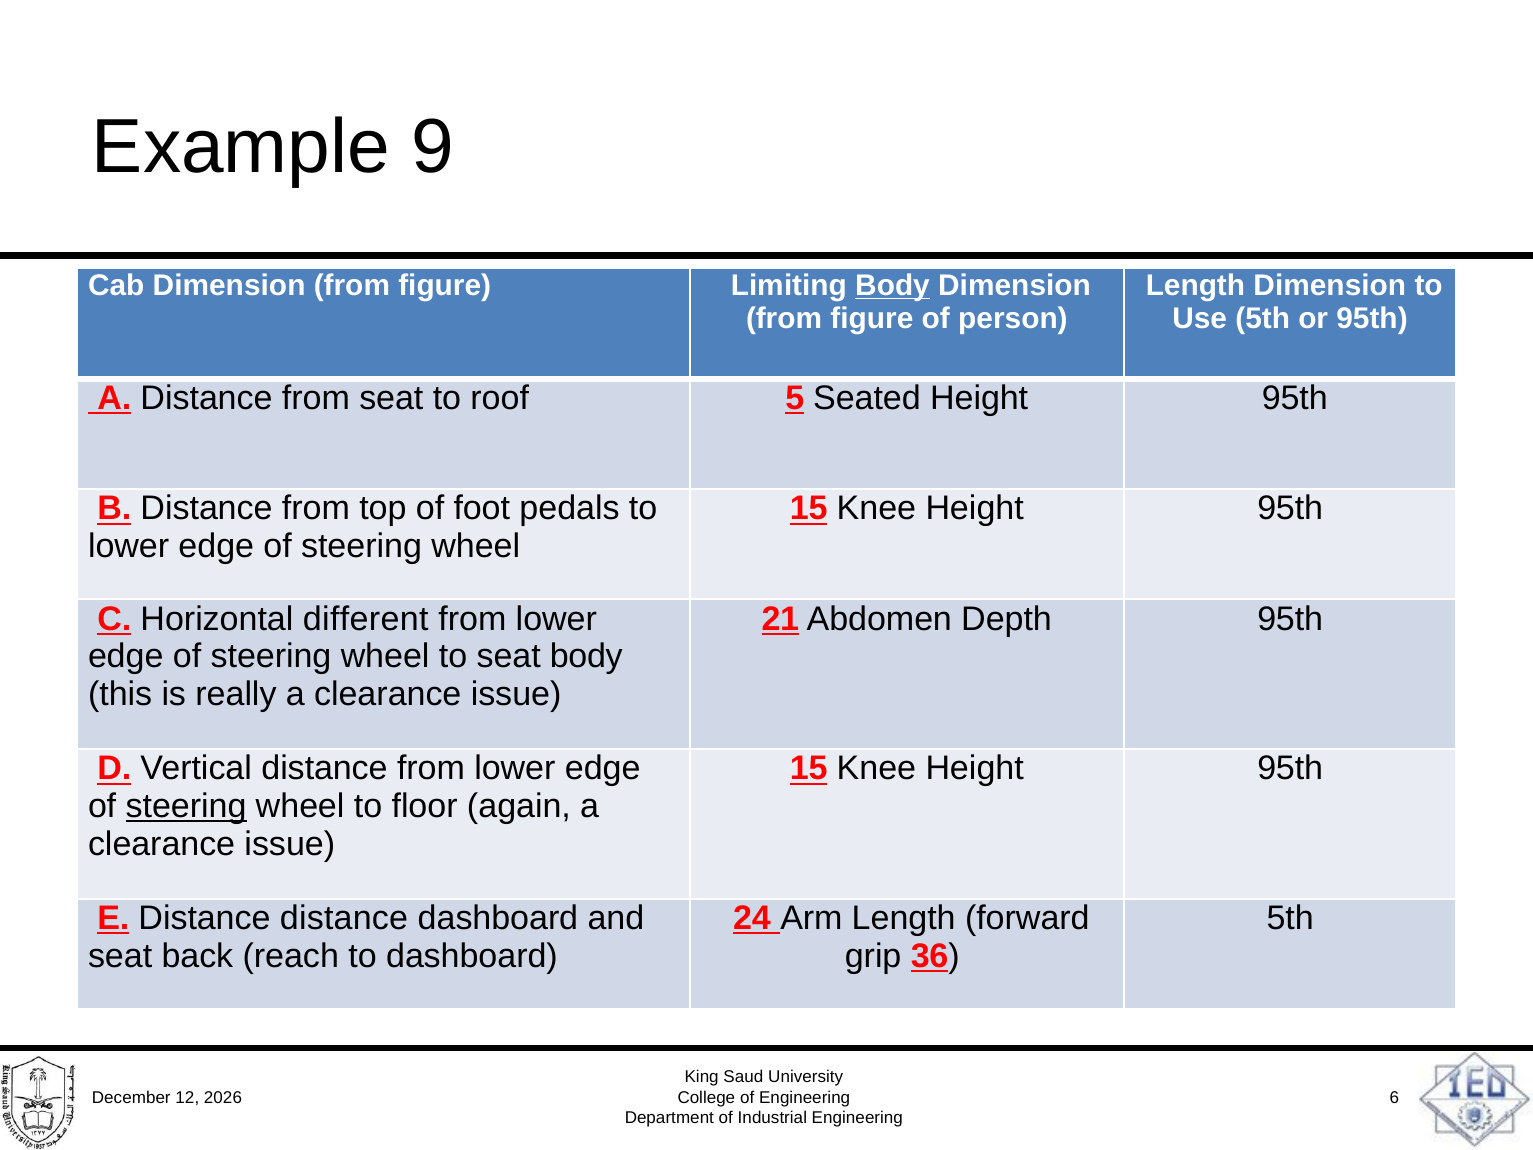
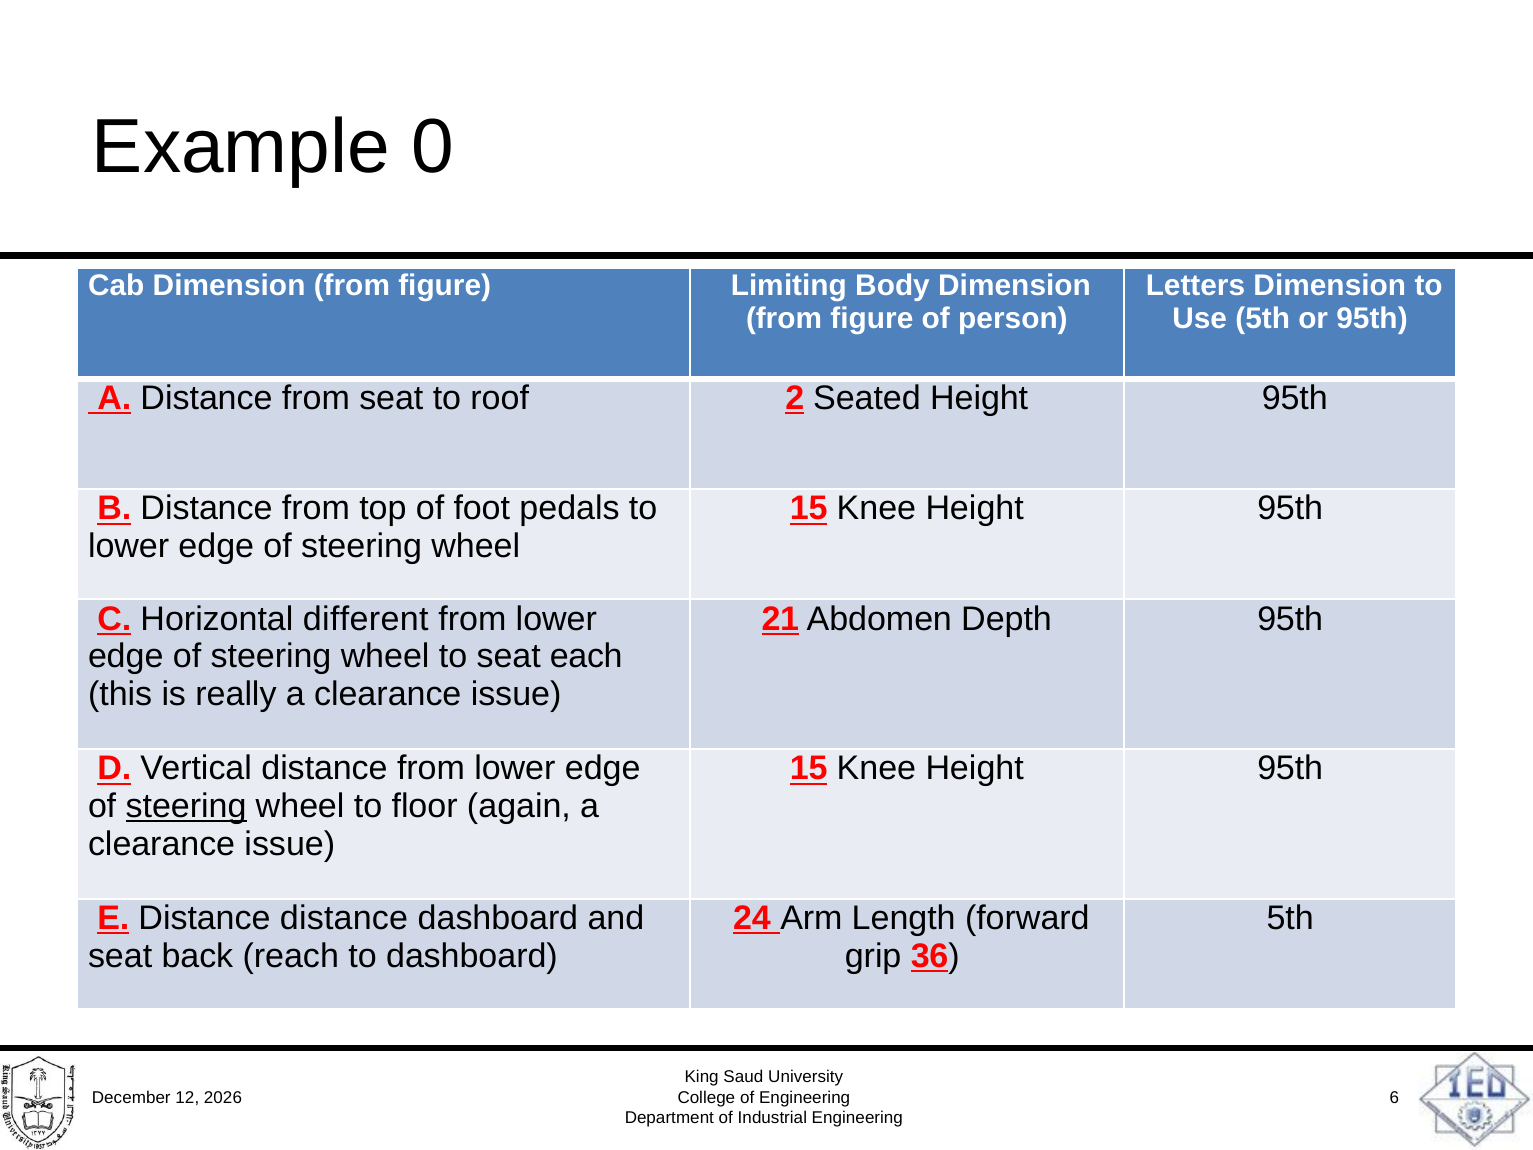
9: 9 -> 0 (432, 147)
Body underline: present -> none (893, 286)
Length: Length -> Letters (1195, 286)
5: 5 -> 2 (795, 398)
seat body: body -> each (586, 657)
